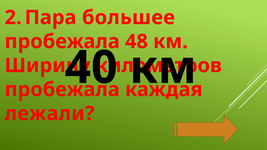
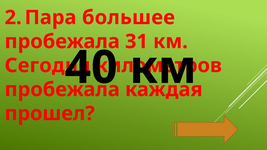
48: 48 -> 31 (136, 42)
Ширину: Ширину -> Сегодня (47, 66)
лежали: лежали -> прошел (50, 114)
